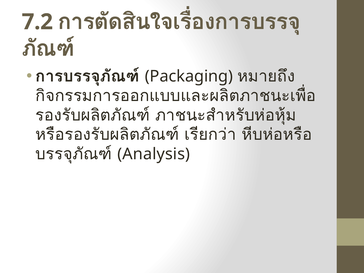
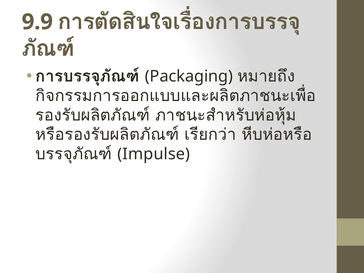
7.2: 7.2 -> 9.9 (37, 22)
Analysis: Analysis -> Impulse (154, 154)
